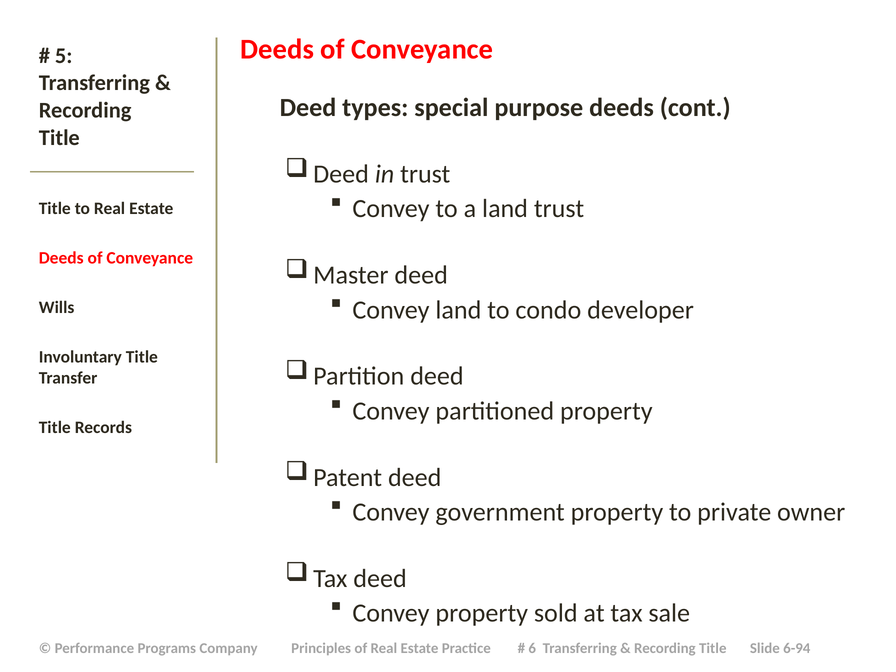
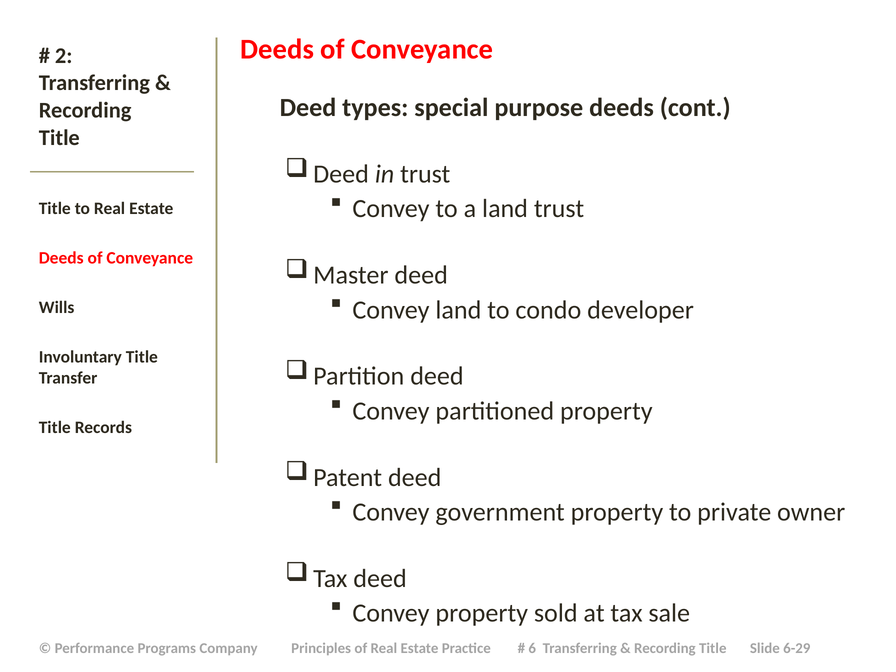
5: 5 -> 2 (64, 56)
6-94: 6-94 -> 6-29 (797, 648)
